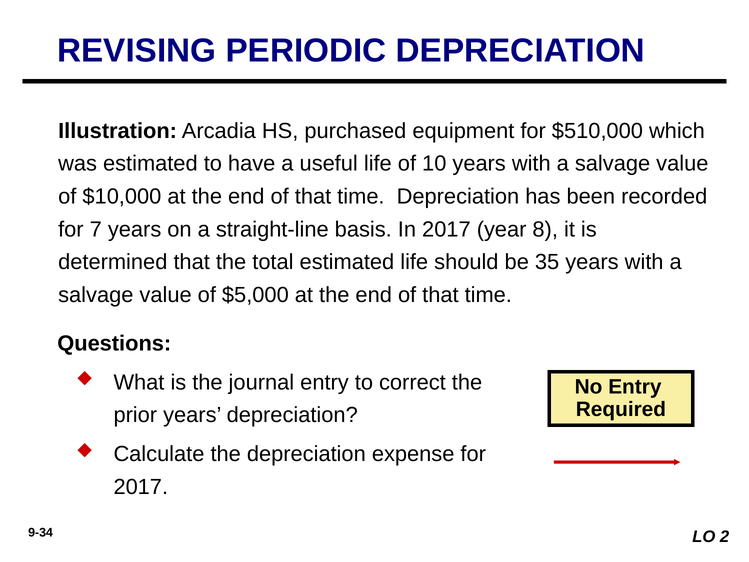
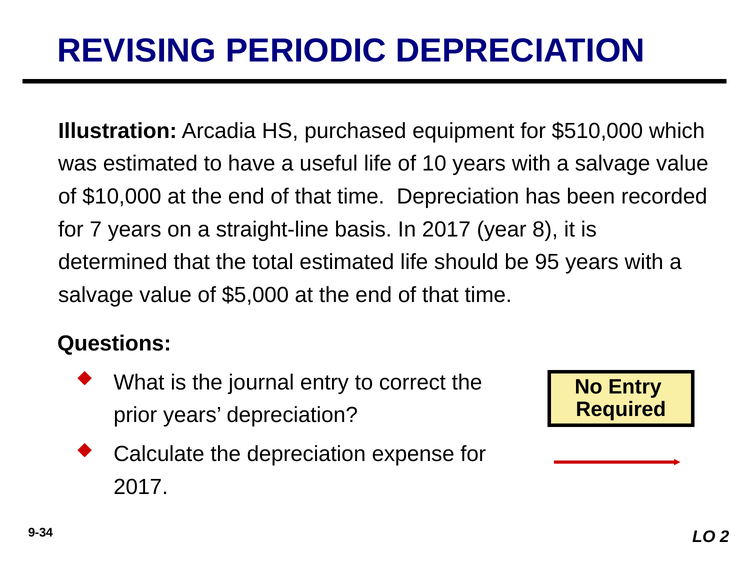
35: 35 -> 95 (547, 262)
